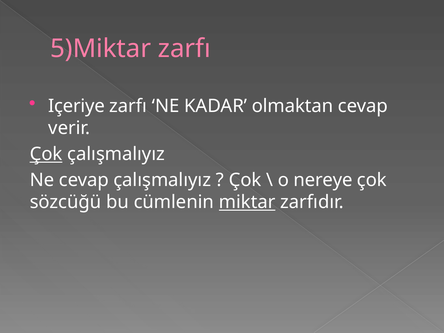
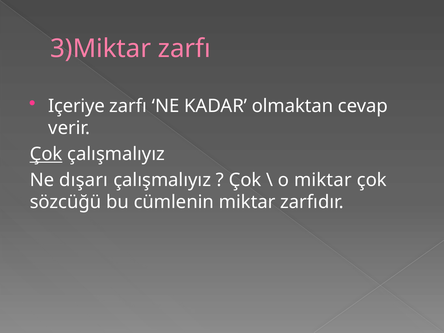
5)Miktar: 5)Miktar -> 3)Miktar (101, 49)
Ne cevap: cevap -> dışarı (84, 180)
o nereye: nereye -> miktar (323, 180)
miktar underline: present -> none (247, 202)
